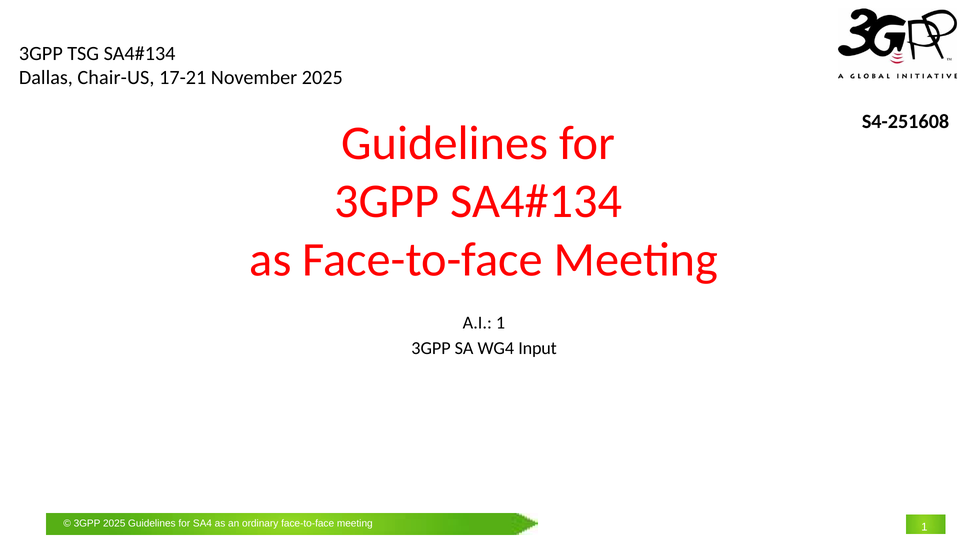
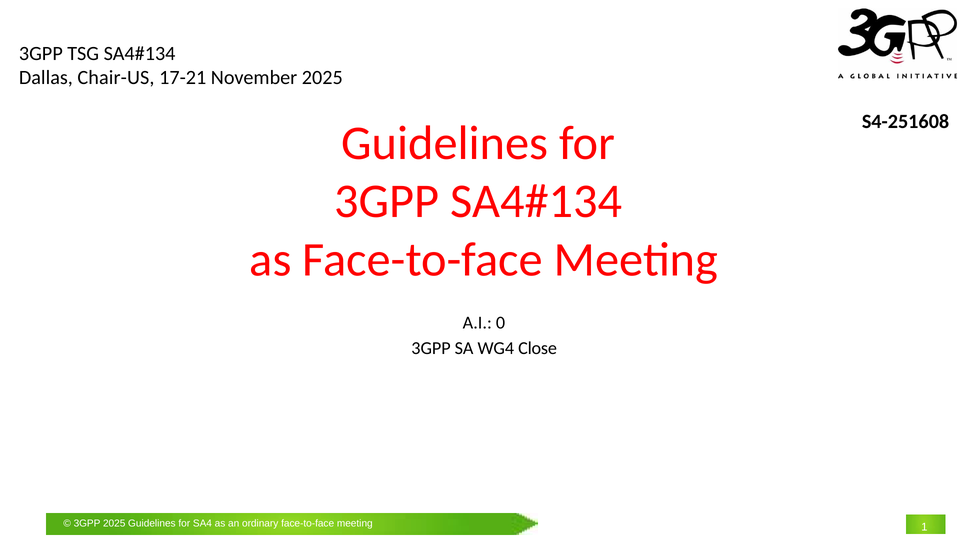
A.I 1: 1 -> 0 (501, 322)
Input: Input -> Close (538, 348)
